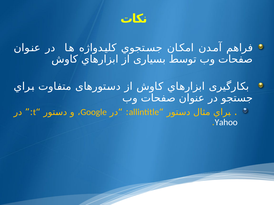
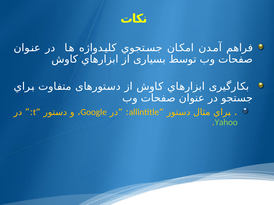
Yahoo colour: white -> light green (226, 123)
